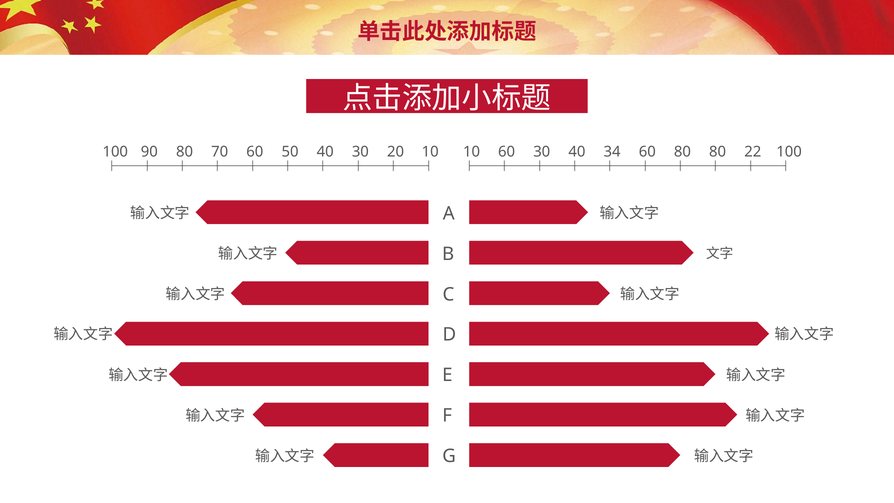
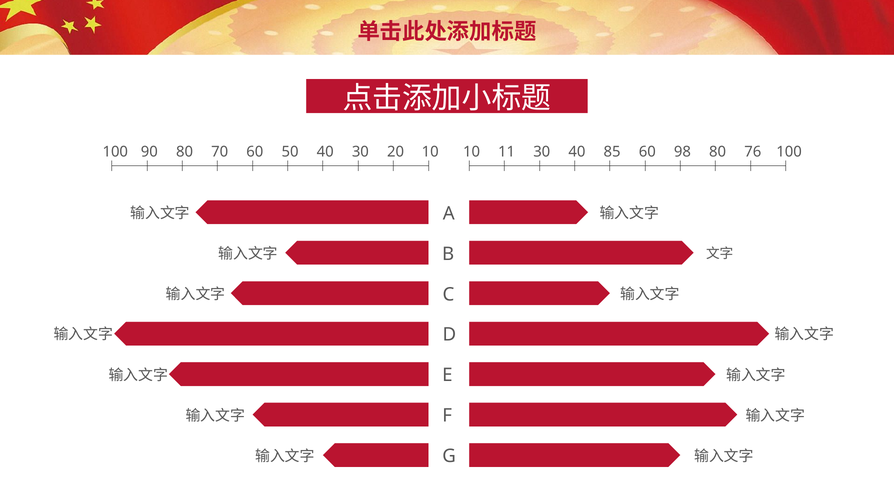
10 60: 60 -> 11 (507, 152)
34: 34 -> 85 (612, 152)
60 80: 80 -> 98 (682, 152)
22: 22 -> 76 (753, 152)
